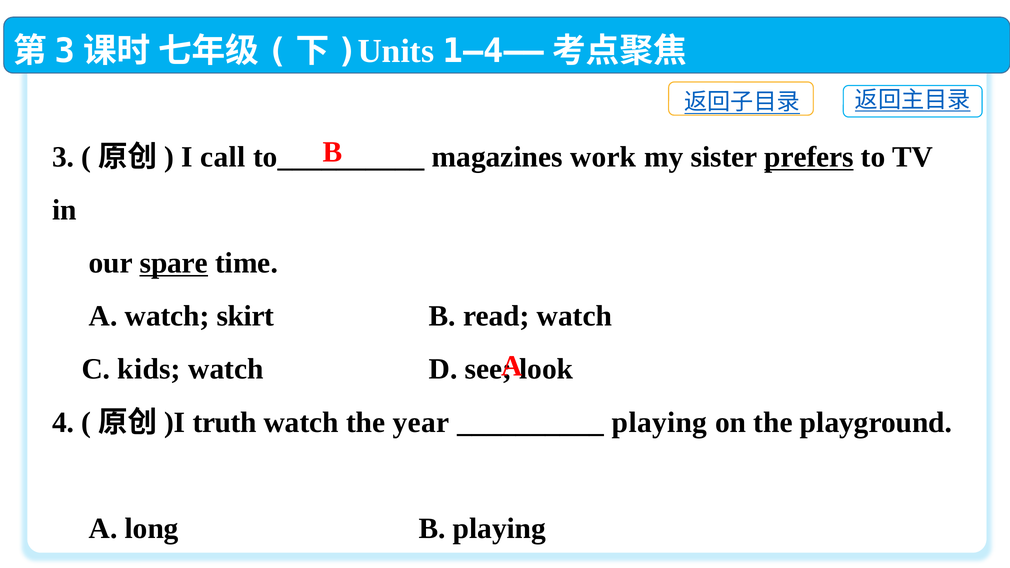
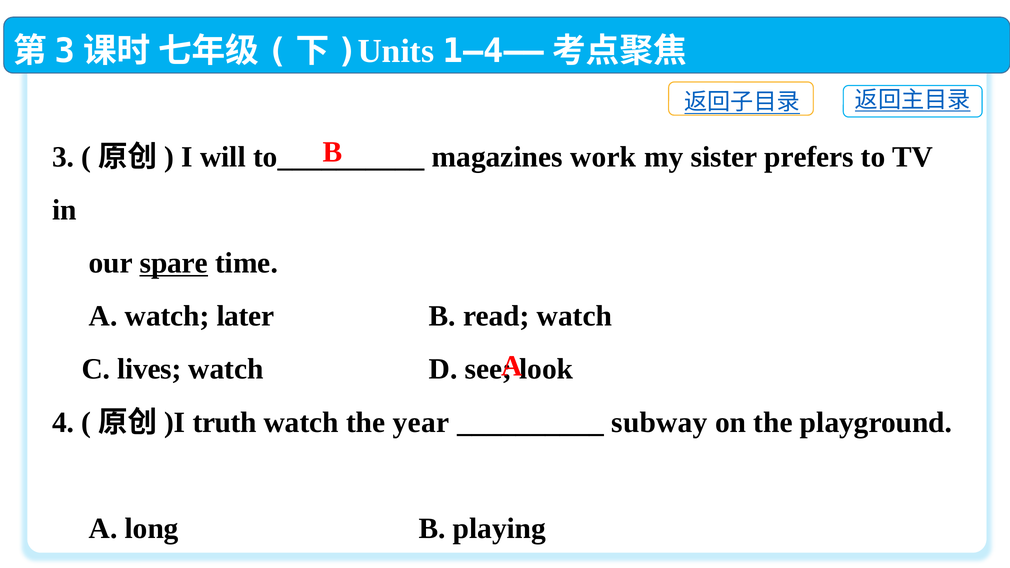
call: call -> will (223, 157)
prefers underline: present -> none (809, 157)
skirt: skirt -> later (245, 316)
kids: kids -> lives (149, 369)
playing: playing -> subway (659, 422)
